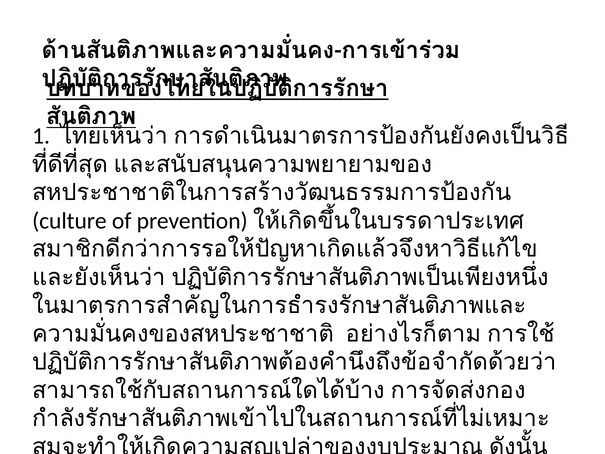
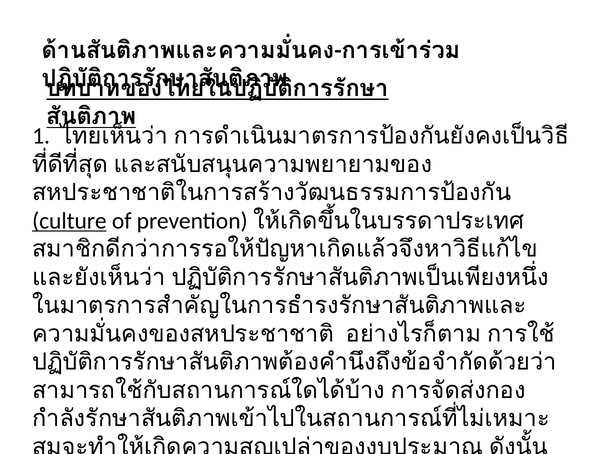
culture underline: none -> present (69, 221)
